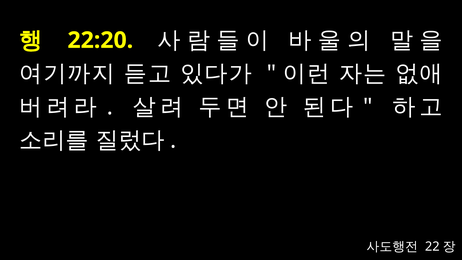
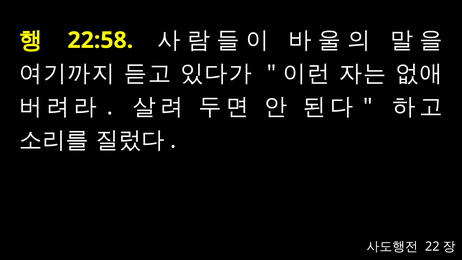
22:20: 22:20 -> 22:58 (100, 40)
